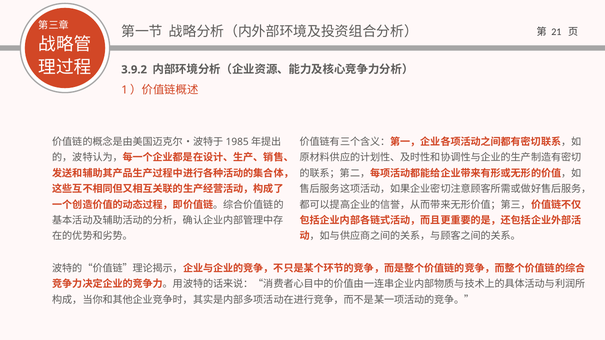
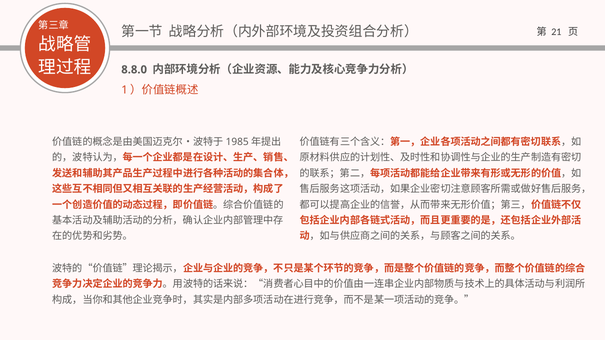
3.9.2: 3.9.2 -> 8.8.0 (134, 70)
